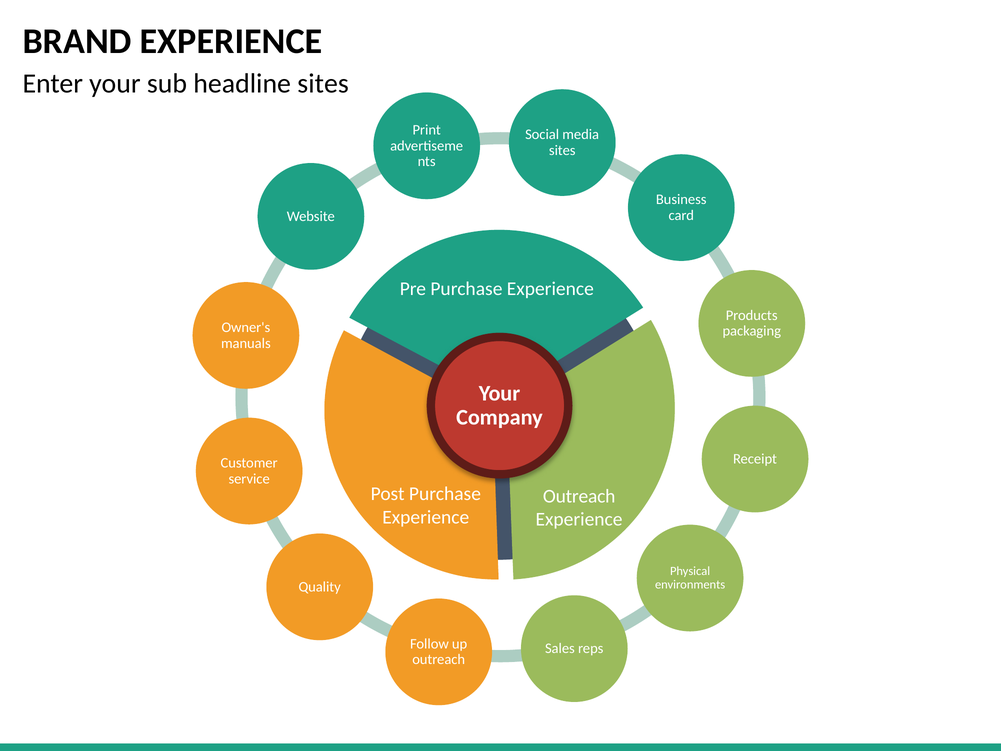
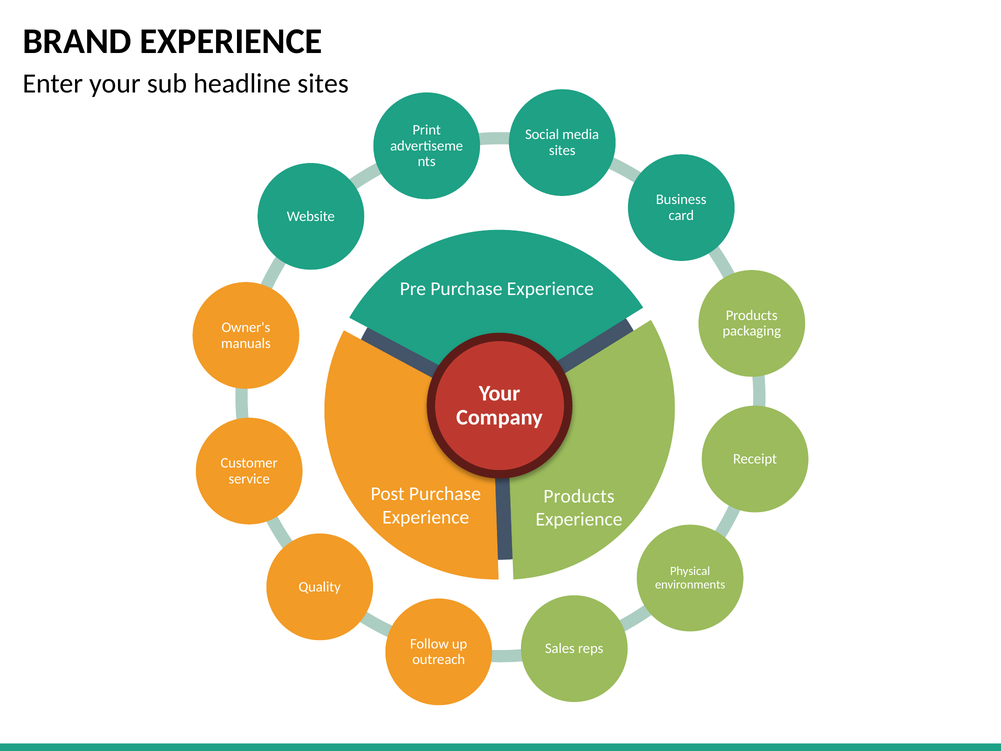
Outreach: Outreach -> Products (579, 496)
